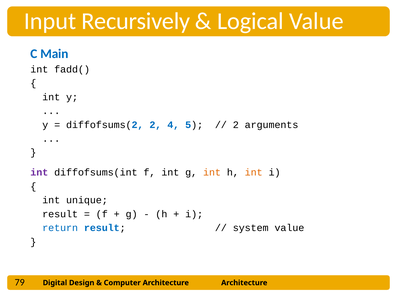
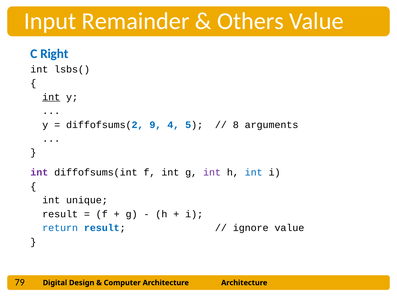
Recursively: Recursively -> Remainder (136, 21)
Logical: Logical -> Others (250, 21)
Main: Main -> Right (54, 54)
fadd(: fadd( -> lsbs( (72, 69)
int underline: none -> present (51, 97)
diffofsums(2 2: 2 -> 9 (155, 125)
2: 2 -> 8 (236, 125)
int colour: orange -> purple (212, 173)
int colour: orange -> blue (254, 173)
system: system -> ignore (251, 228)
